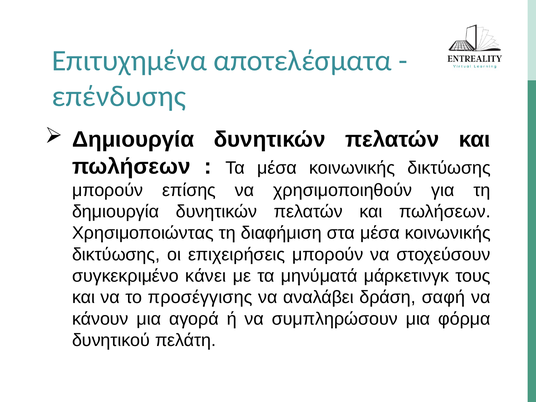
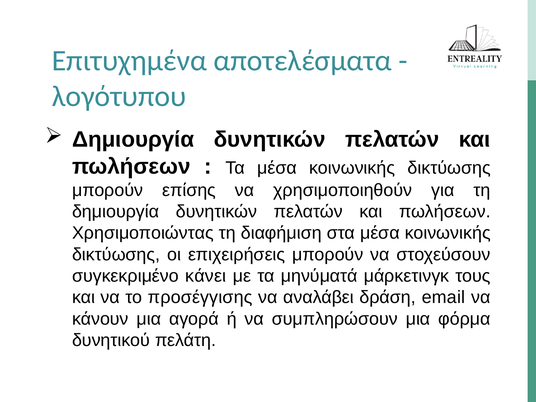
επένδυσης: επένδυσης -> λογότυπου (119, 96)
σαφή: σαφή -> email (443, 297)
